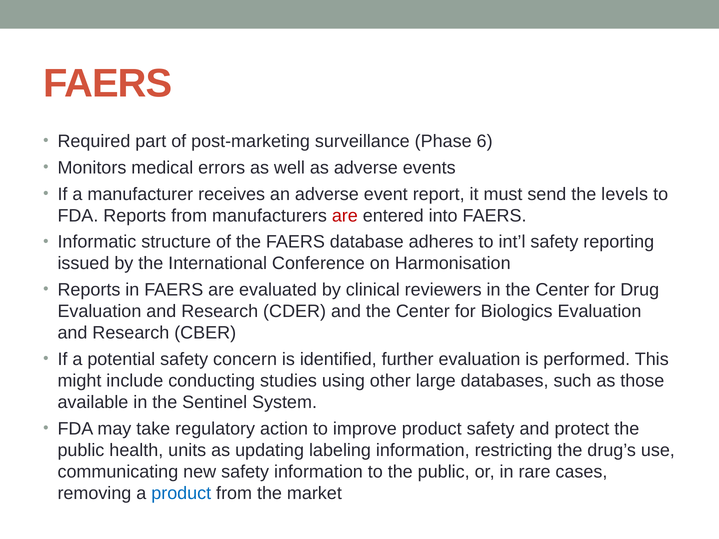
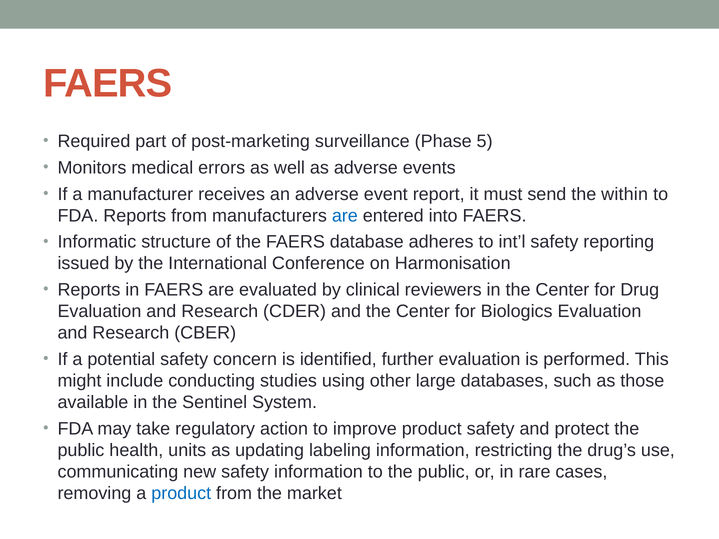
6: 6 -> 5 (485, 141)
levels: levels -> within (625, 194)
are colour: red -> blue (345, 216)
